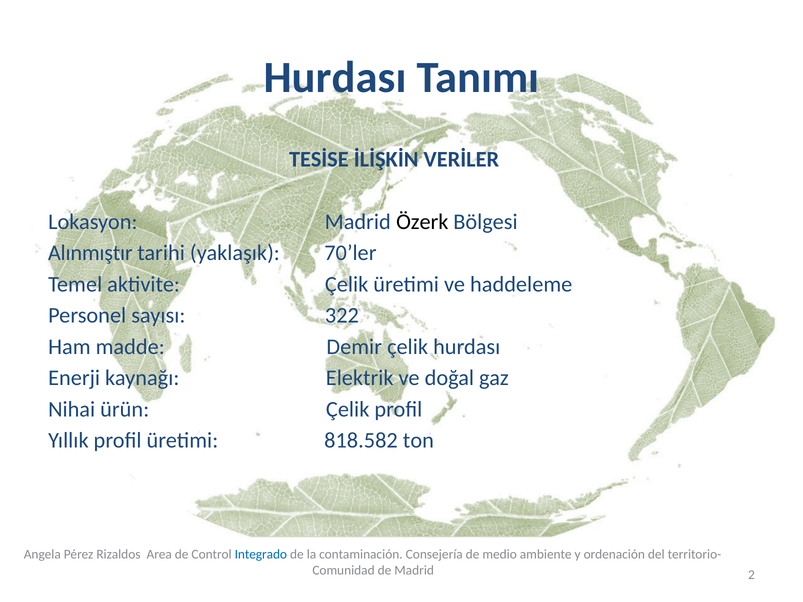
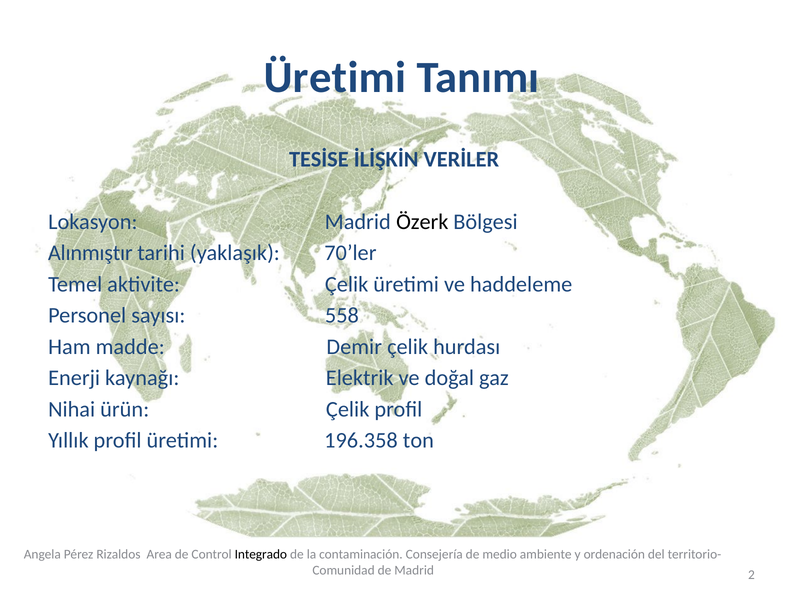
Hurdası: Hurdası -> Üretimi (335, 77)
322: 322 -> 558 (342, 316)
818.582: 818.582 -> 196.358 (361, 441)
Integrado colour: blue -> black (261, 555)
